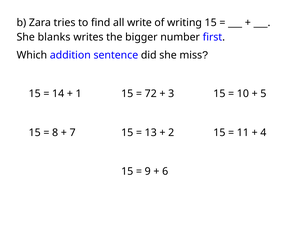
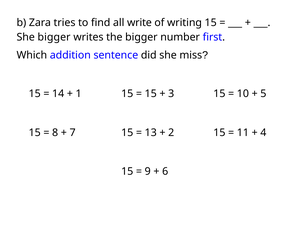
She blanks: blanks -> bigger (54, 37)
72: 72 -> 15 (151, 93)
